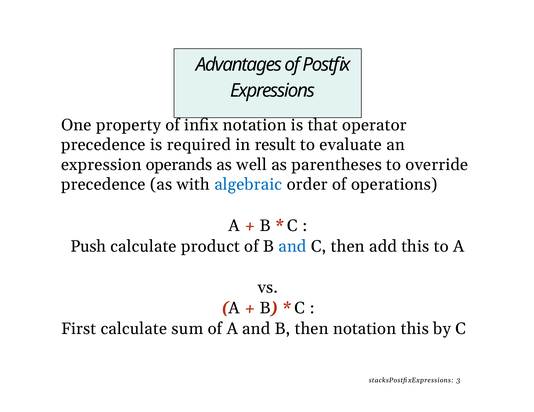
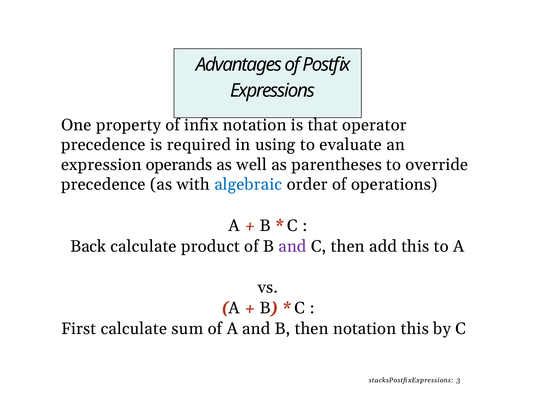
result: result -> using (275, 145)
Push: Push -> Back (88, 247)
and colour: blue -> purple (292, 247)
